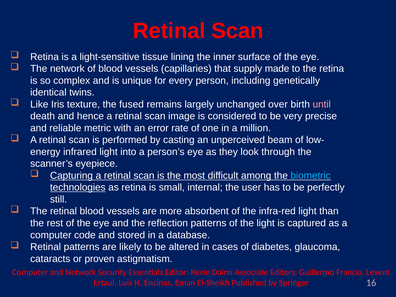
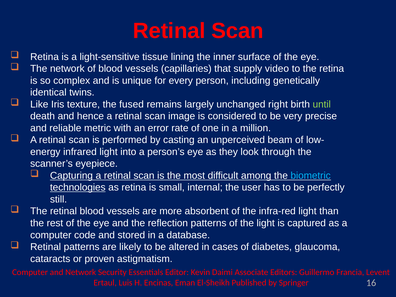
made: made -> video (277, 69)
over: over -> right (278, 104)
until colour: pink -> light green (322, 104)
